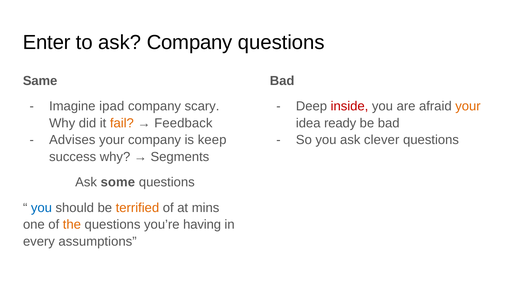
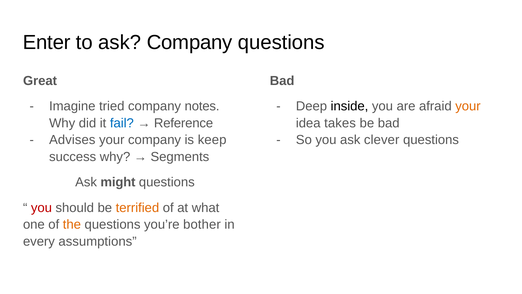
Same: Same -> Great (40, 81)
ipad: ipad -> tried (112, 106)
scary: scary -> notes (202, 106)
inside colour: red -> black (350, 106)
fail colour: orange -> blue (122, 123)
Feedback: Feedback -> Reference (184, 123)
ready: ready -> takes (340, 123)
some: some -> might (118, 182)
you colour: blue -> red (41, 208)
mins: mins -> what (206, 208)
having: having -> bother (202, 224)
